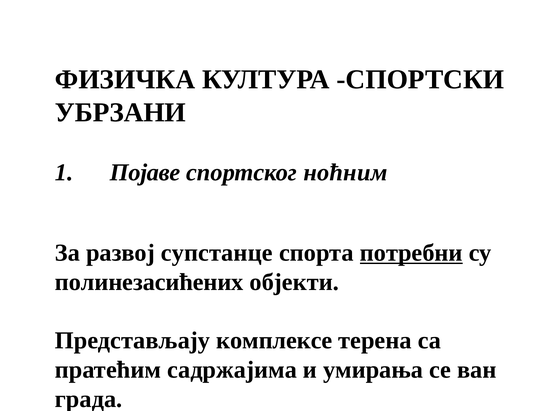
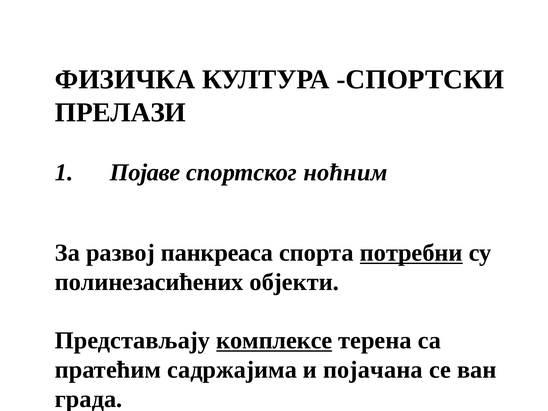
УБРЗАНИ: УБРЗАНИ -> ПРЕЛАЗИ (120, 112)
супстанце: супстанце -> панкреаса (217, 253)
комплексе underline: none -> present (274, 341)
умирања: умирања -> појачана (373, 370)
